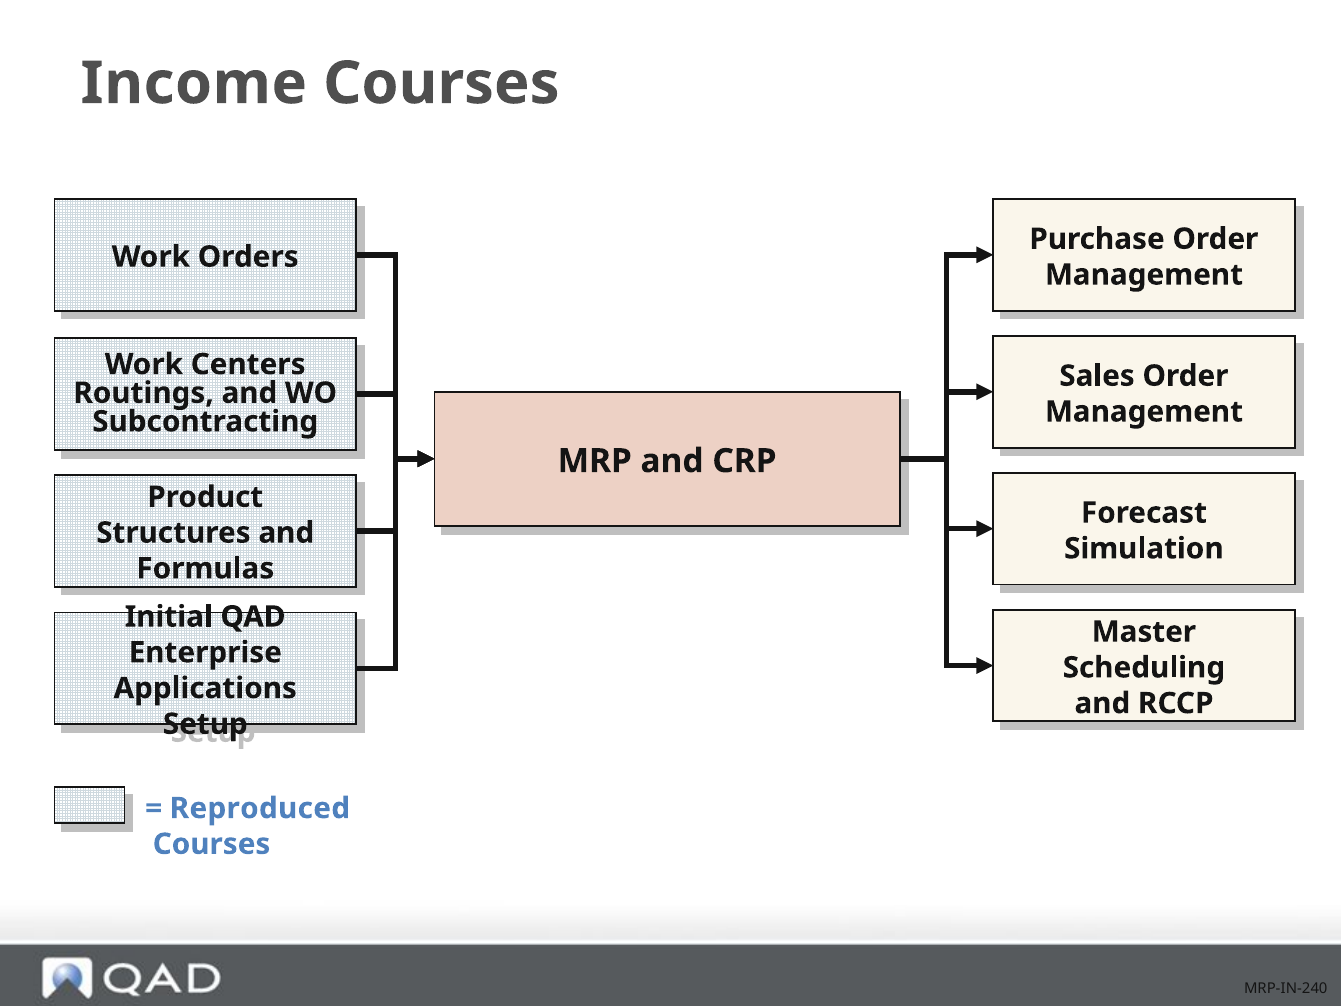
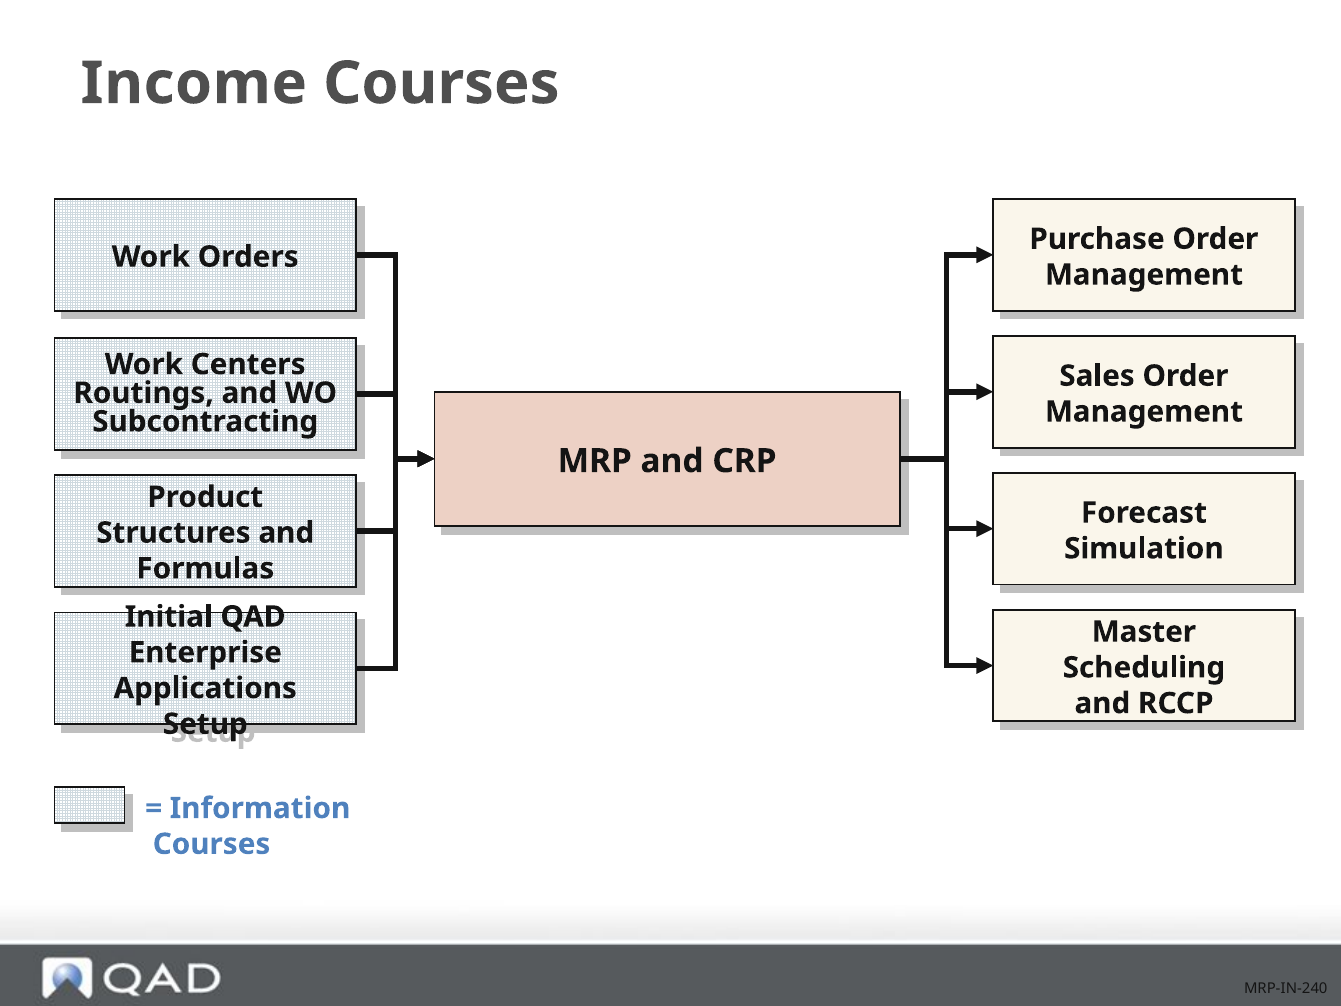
Reproduced: Reproduced -> Information (260, 808)
